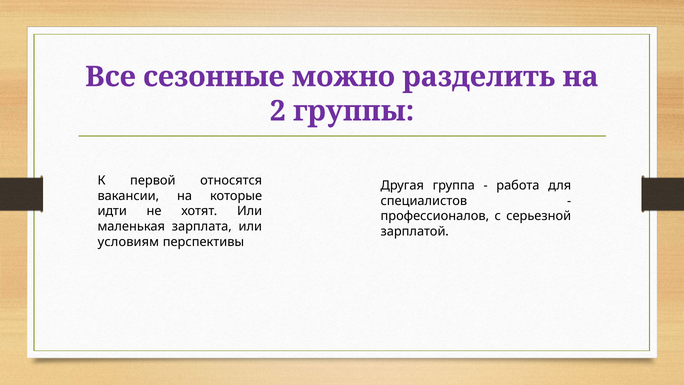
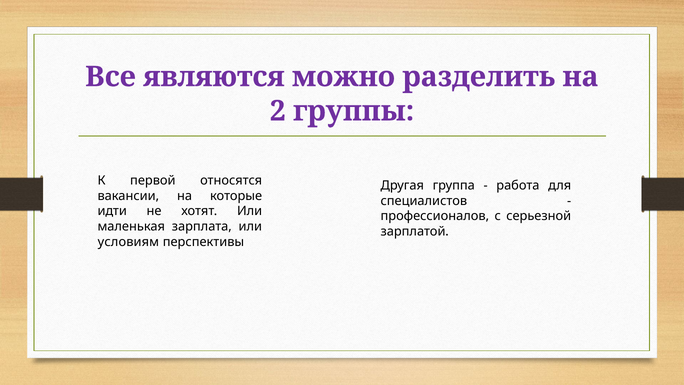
сезонные: сезонные -> являются (214, 77)
